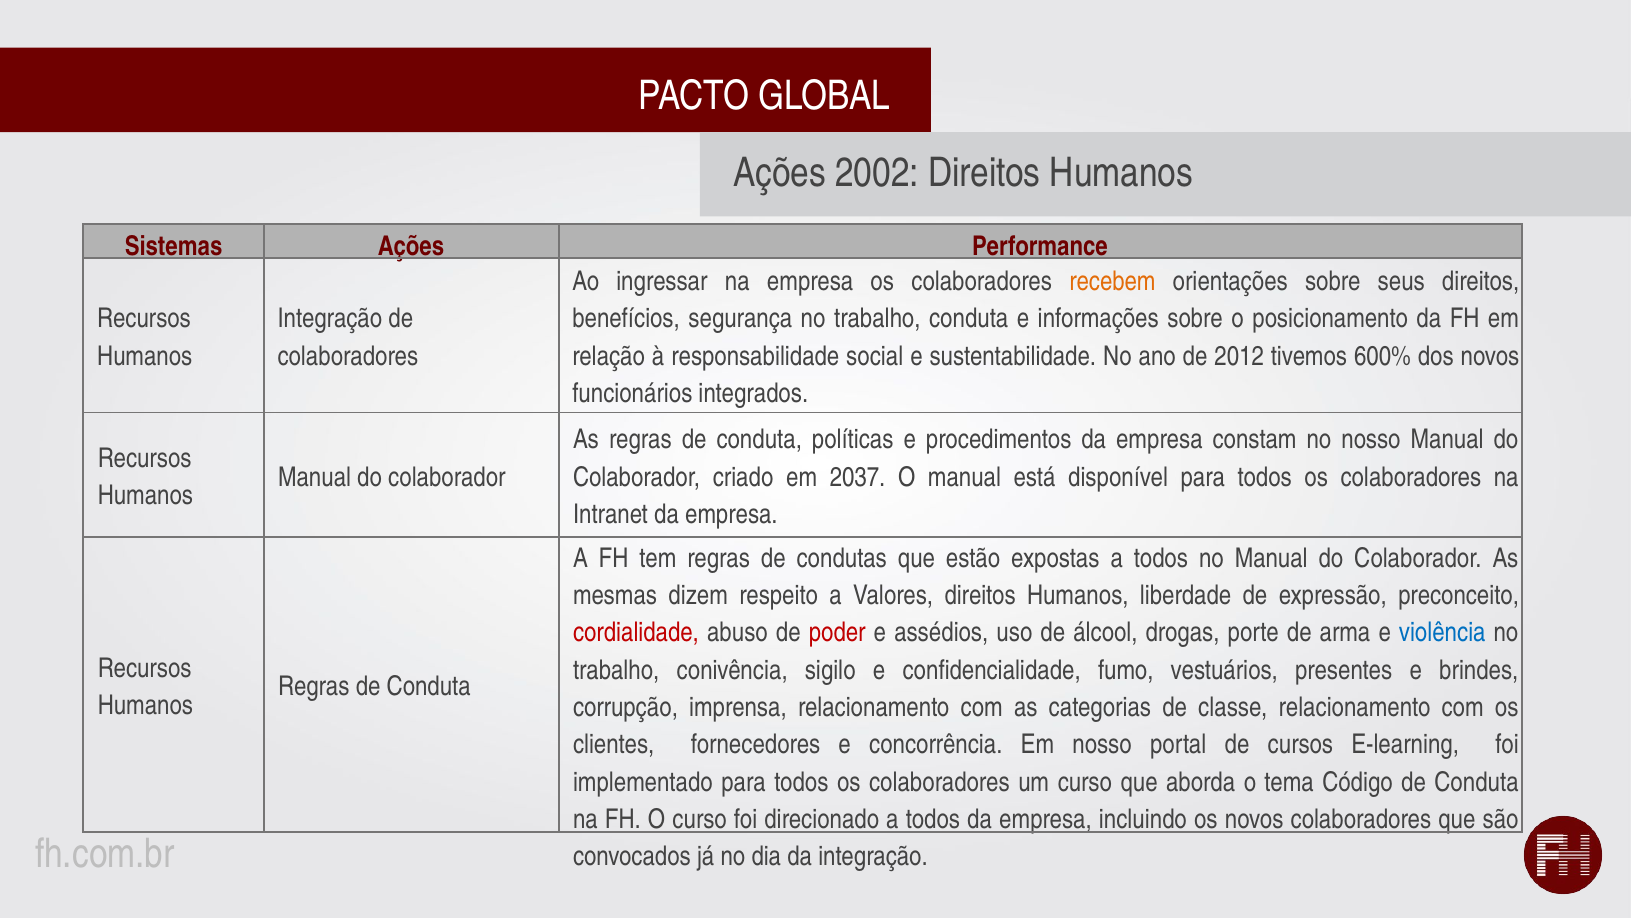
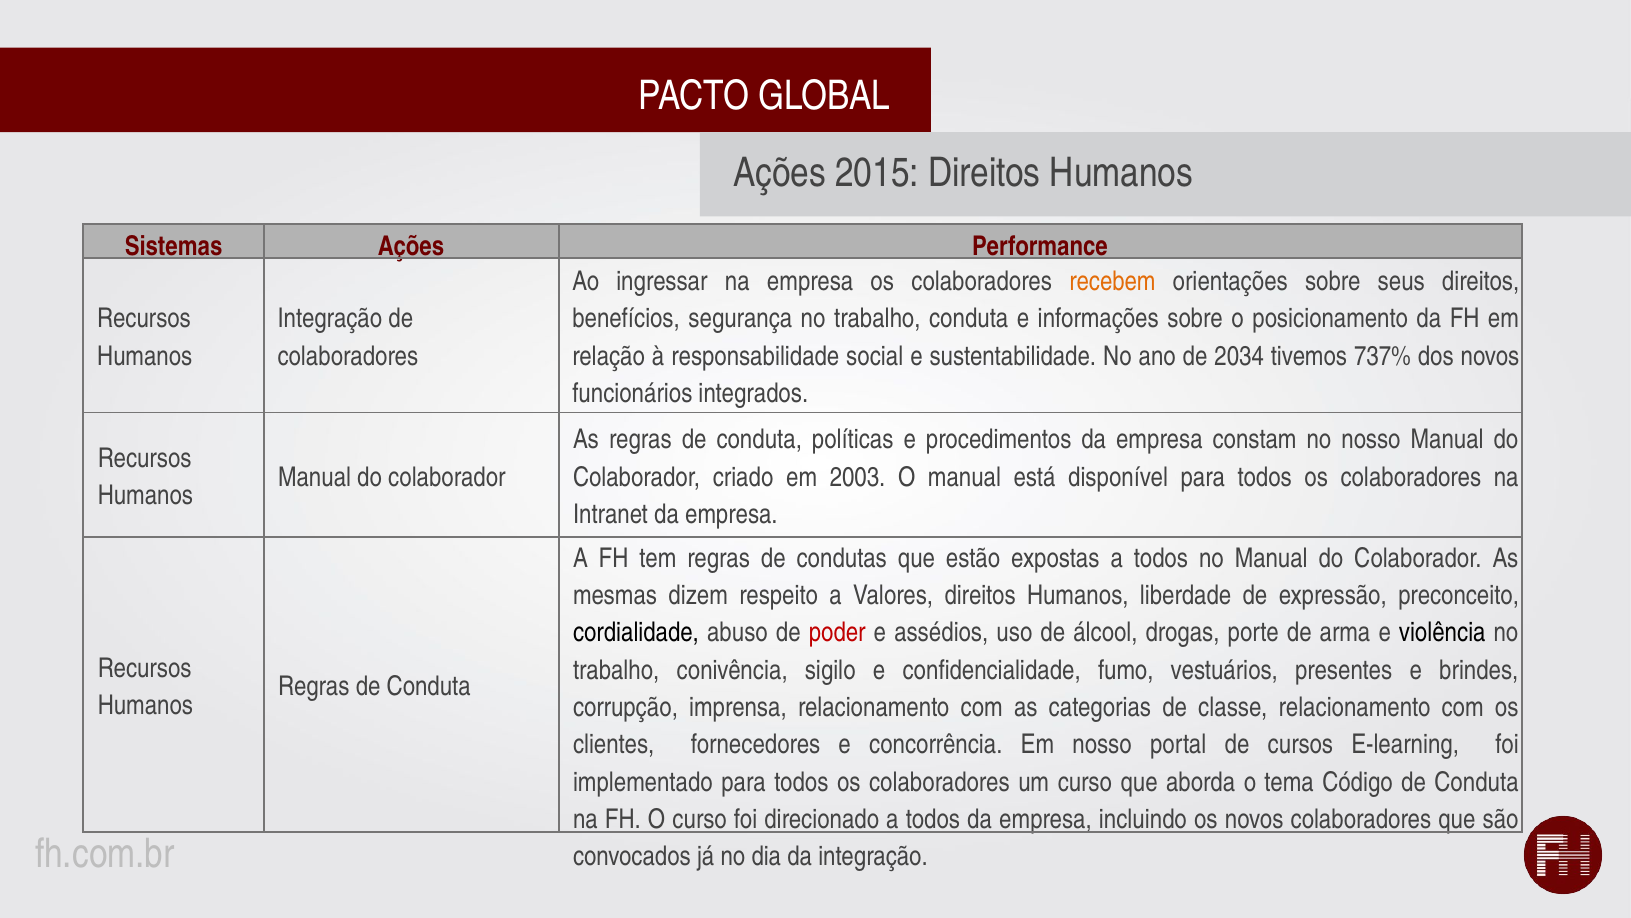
2002: 2002 -> 2015 (877, 173)
2012: 2012 -> 2034 (1239, 356)
600%: 600% -> 737% (1383, 356)
2037: 2037 -> 2003 (858, 477)
cordialidade colour: red -> black (636, 633)
violência colour: blue -> black (1442, 633)
